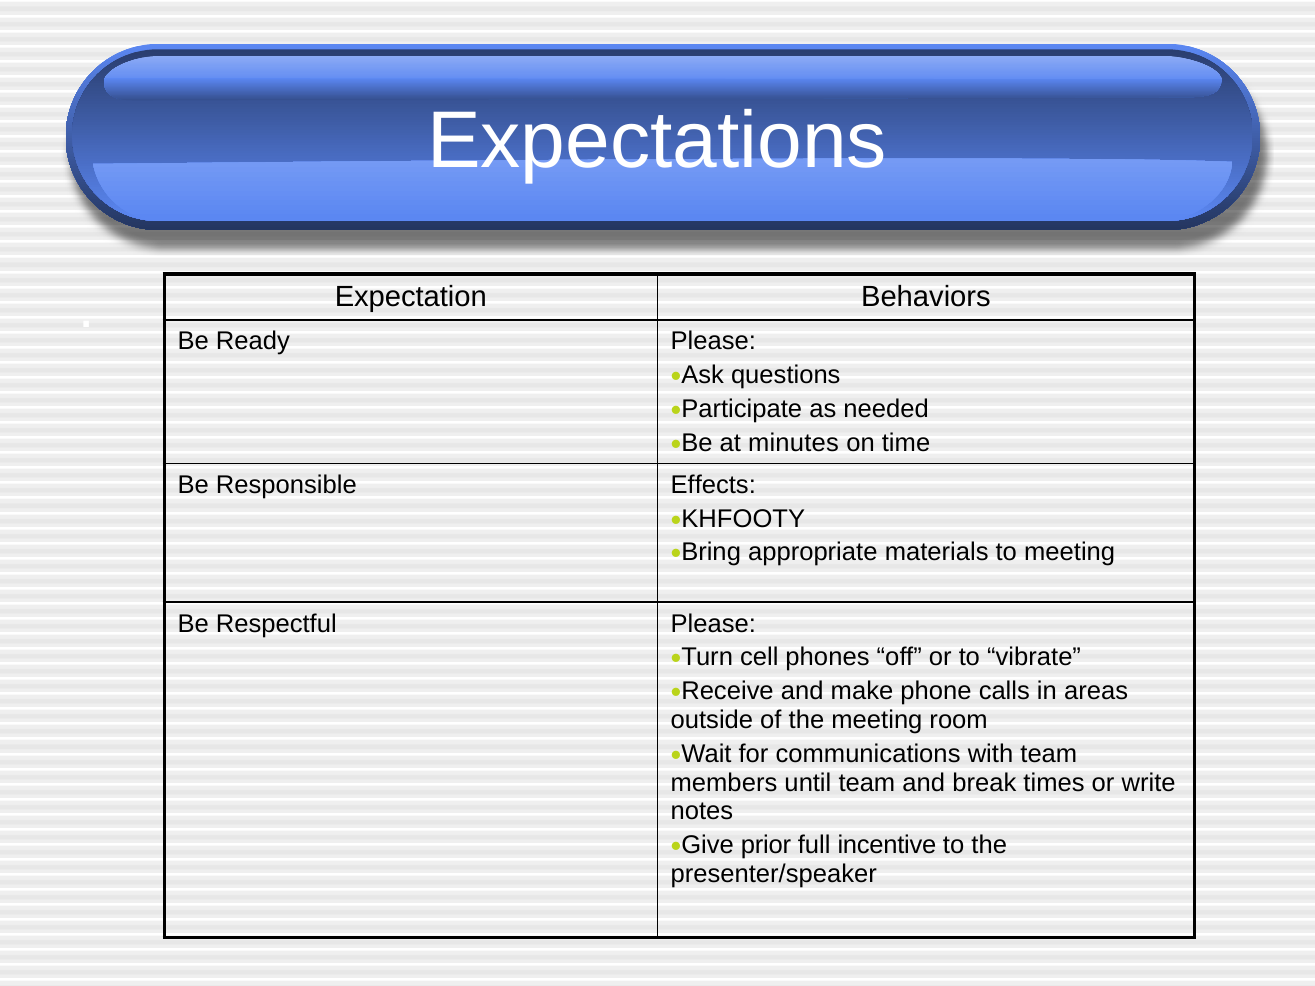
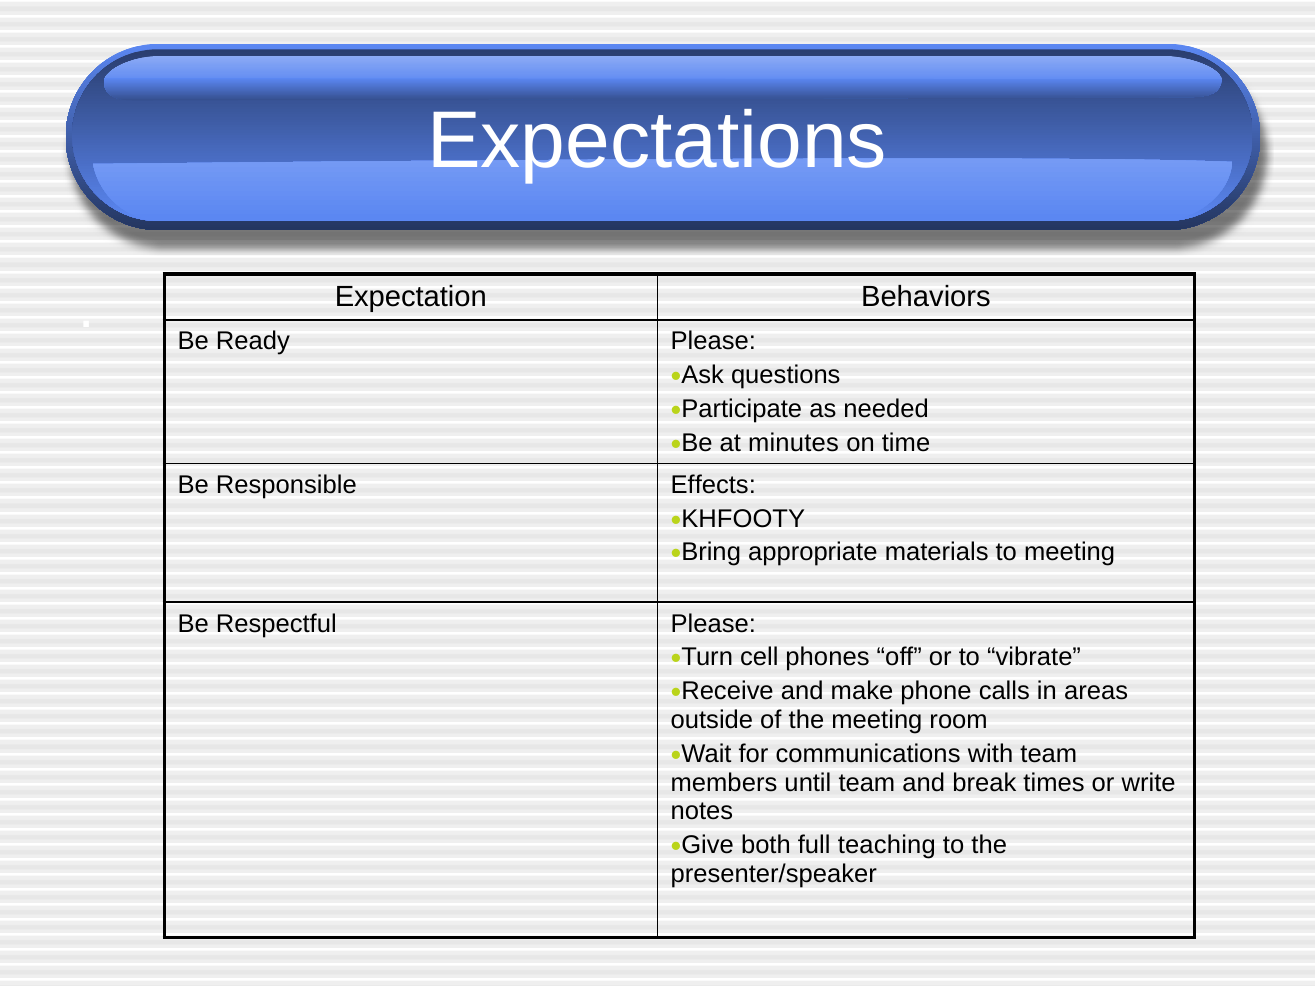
prior: prior -> both (766, 845)
incentive: incentive -> teaching (887, 845)
